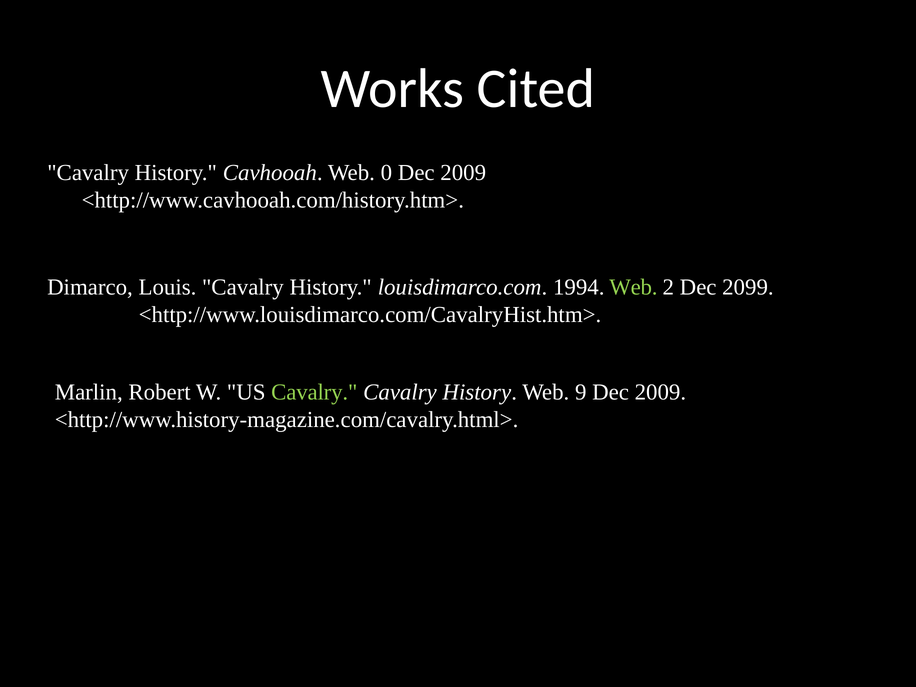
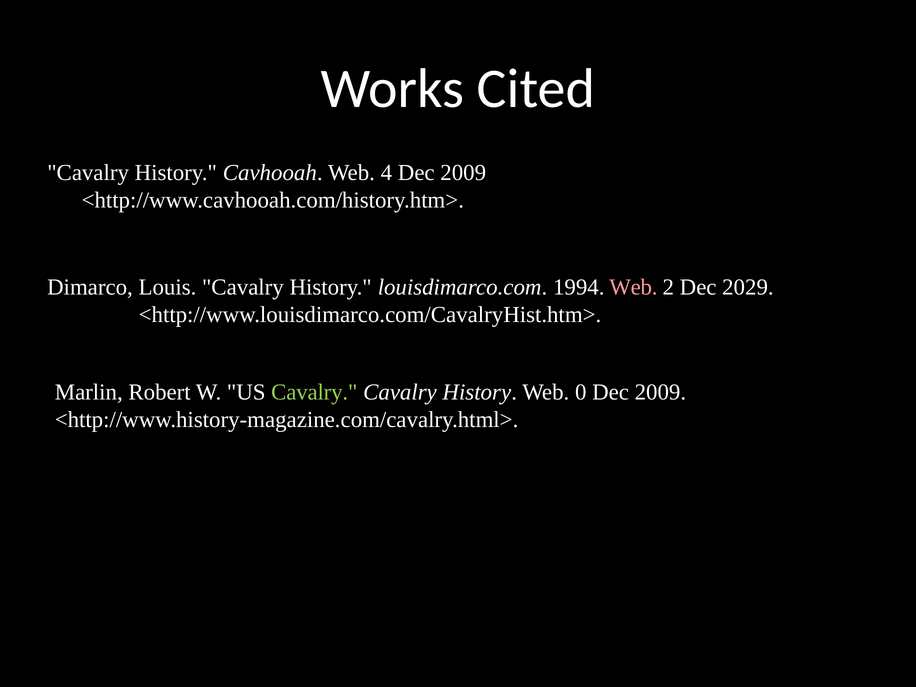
0: 0 -> 4 (386, 173)
Web colour: light green -> pink (633, 287)
2099: 2099 -> 2029 (748, 287)
9: 9 -> 0 (581, 392)
